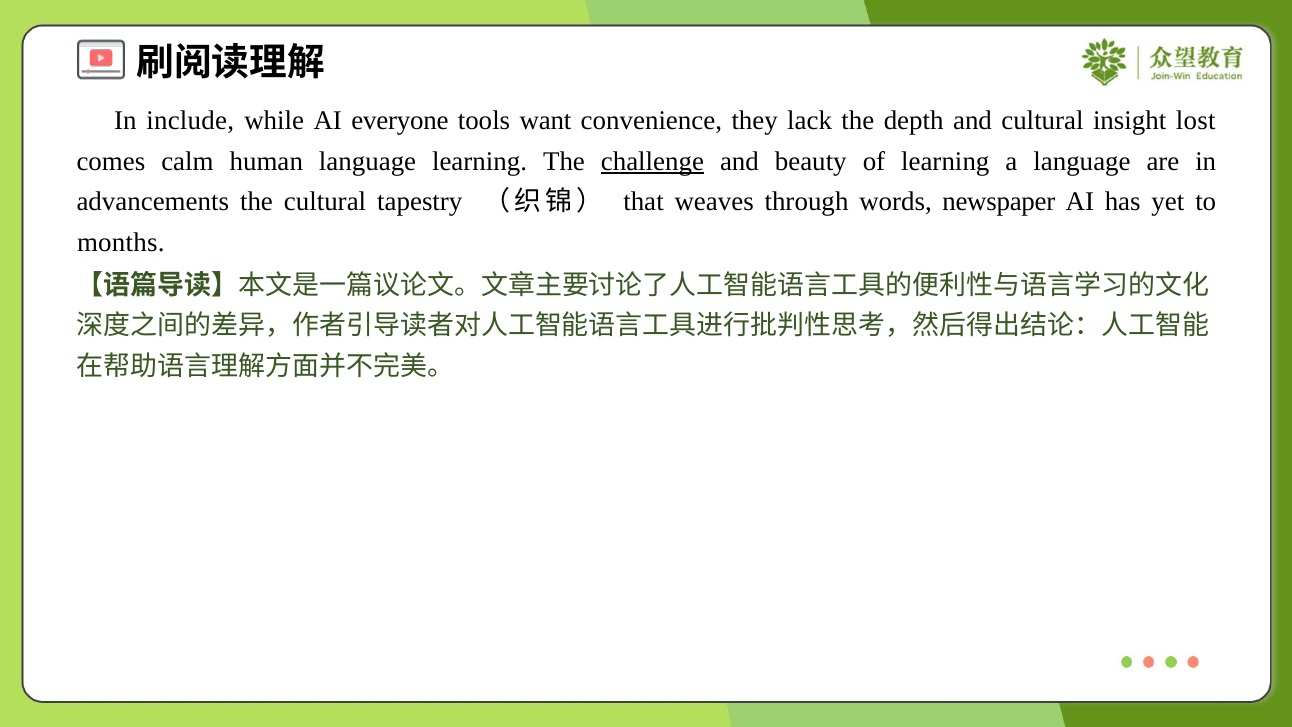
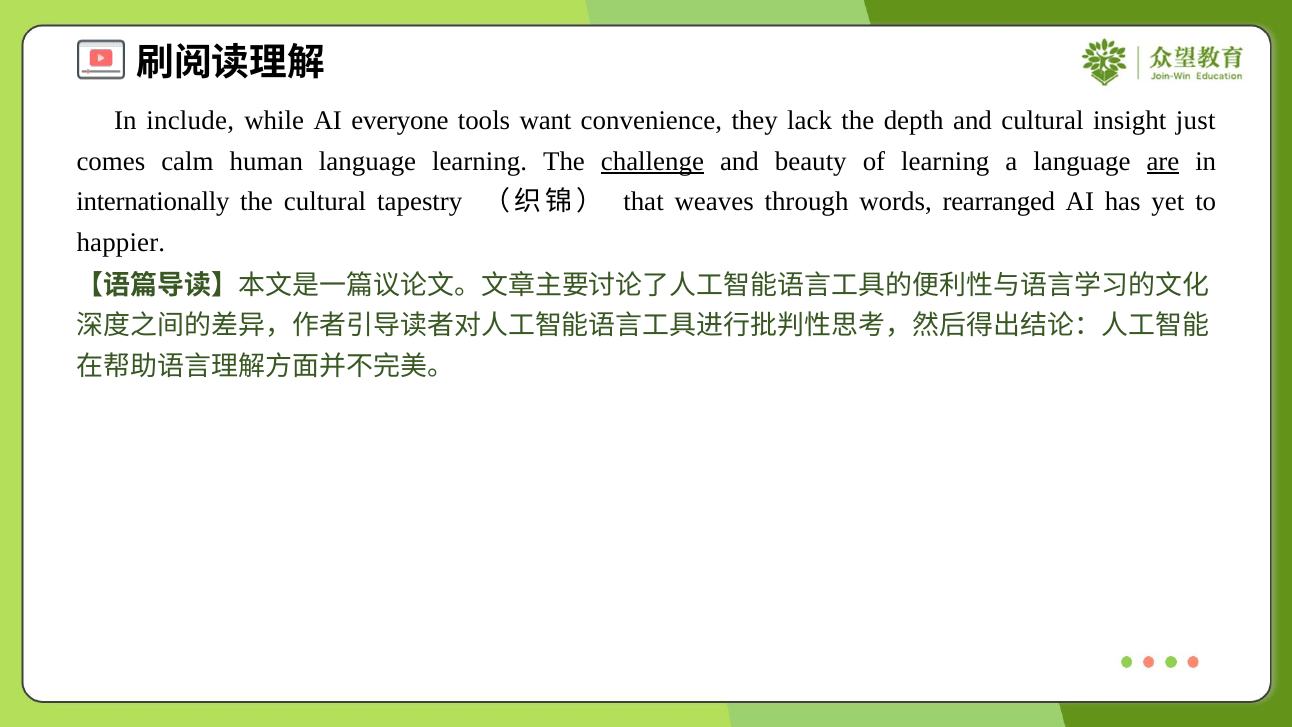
lost: lost -> just (1196, 121)
are underline: none -> present (1163, 161)
advancements: advancements -> internationally (153, 202)
newspaper: newspaper -> rearranged (999, 202)
months: months -> happier (121, 242)
